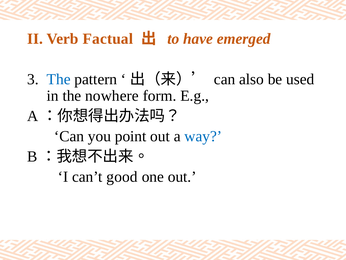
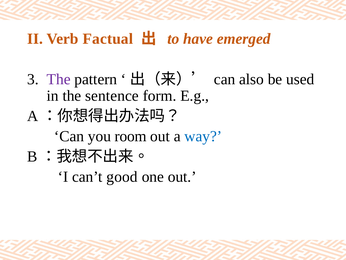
The colour: blue -> purple (59, 79)
nowhere: nowhere -> sentence (112, 96)
point: point -> room (131, 136)
